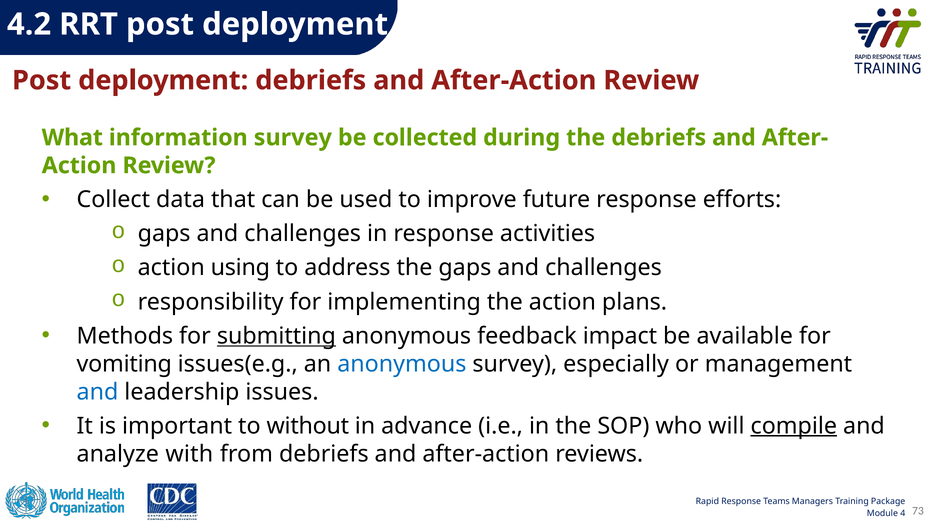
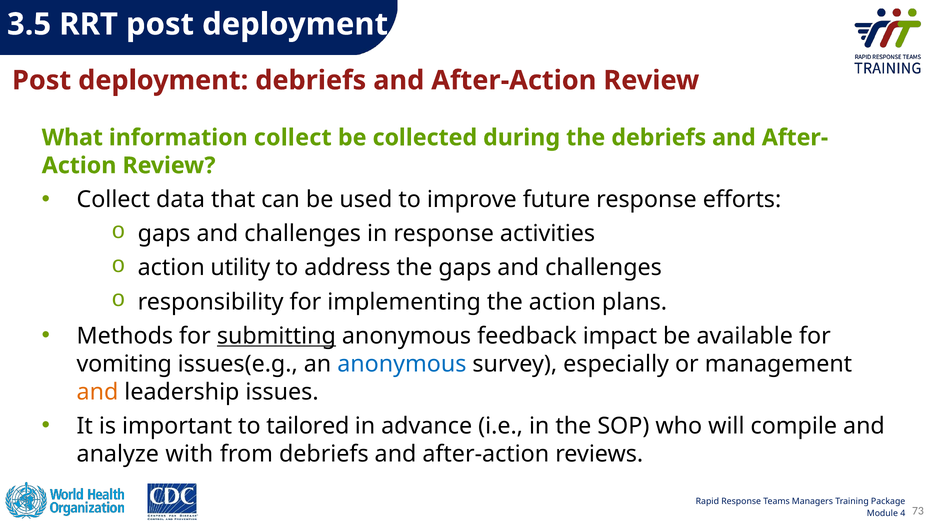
4.2: 4.2 -> 3.5 (29, 24)
information survey: survey -> collect (293, 138)
using: using -> utility (240, 268)
and colour: blue -> orange (97, 392)
without: without -> tailored (308, 426)
compile underline: present -> none (794, 426)
